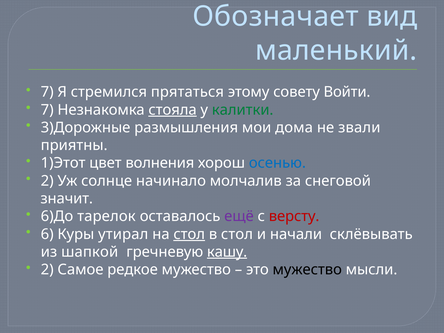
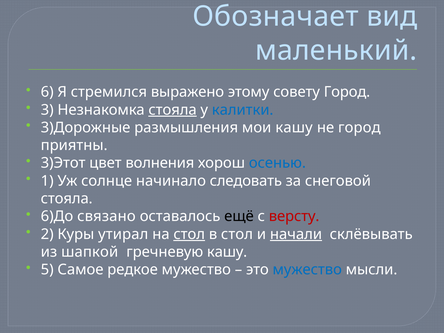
7: 7 -> 6 (47, 92)
прятаться: прятаться -> выражено (187, 92)
совету Войти: Войти -> Город (347, 92)
7: 7 -> 3 (47, 110)
калитки colour: green -> blue (243, 110)
мои дома: дома -> кашу (294, 128)
не звали: звали -> город (359, 128)
1)Этот: 1)Этот -> 3)Этот (63, 163)
2: 2 -> 1 (47, 181)
молчалив: молчалив -> следовать (246, 181)
значит: значит -> стояла (67, 199)
тарелок: тарелок -> связано (106, 216)
ещё colour: purple -> black (239, 216)
6: 6 -> 2 (47, 234)
начали underline: none -> present (296, 234)
кашу underline: present -> none (227, 252)
2: 2 -> 5 (47, 270)
мужество colour: black -> blue (307, 270)
